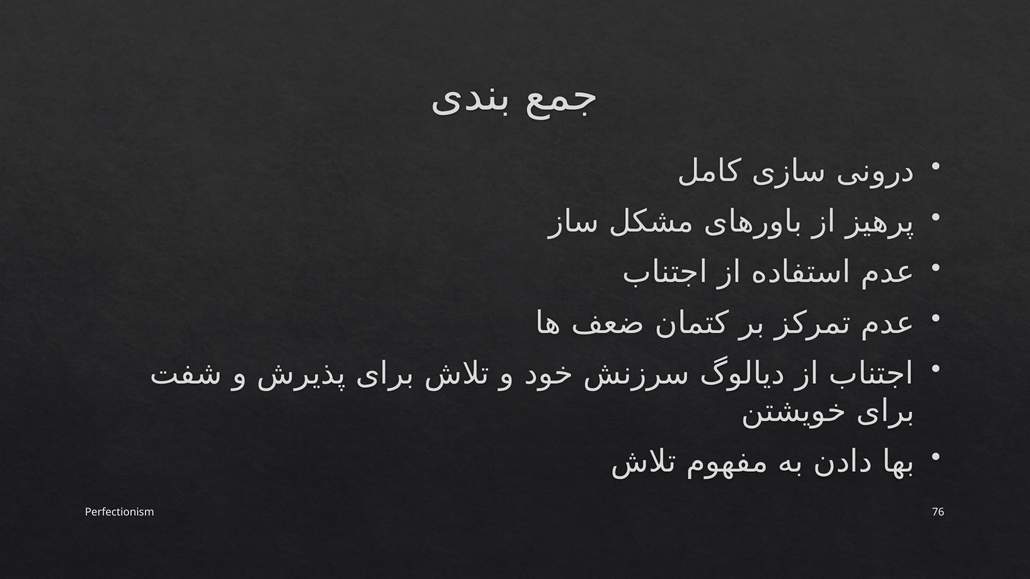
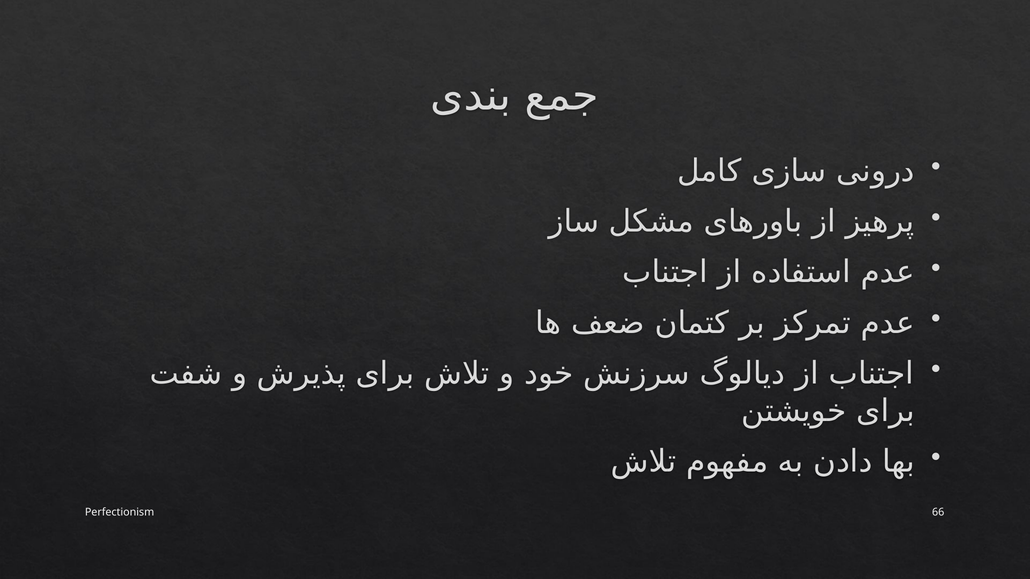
76: 76 -> 66 (938, 512)
